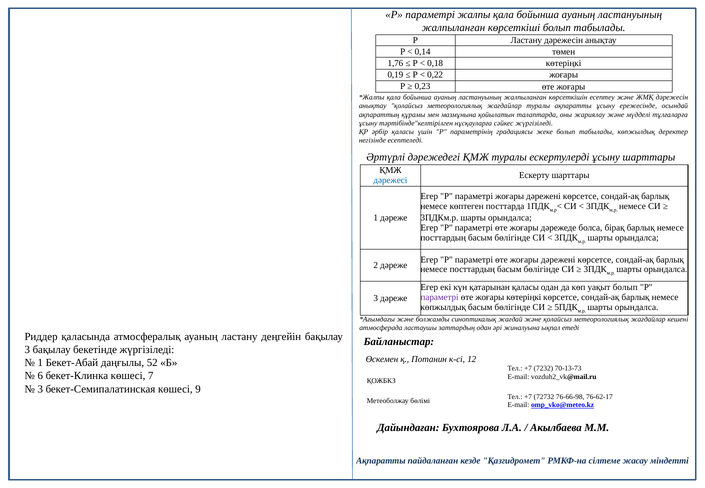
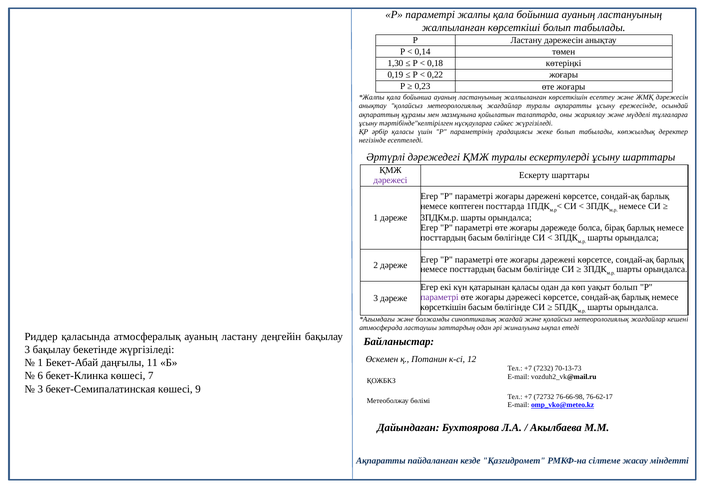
1,76: 1,76 -> 1,30 (395, 63)
дәрежесі colour: blue -> purple (390, 180)
жоғары көтеріңкі: көтеріңкі -> дәрежесі (524, 297)
көпжылдық: көпжылдық -> көрсеткішін (443, 307)
52: 52 -> 11 (152, 363)
